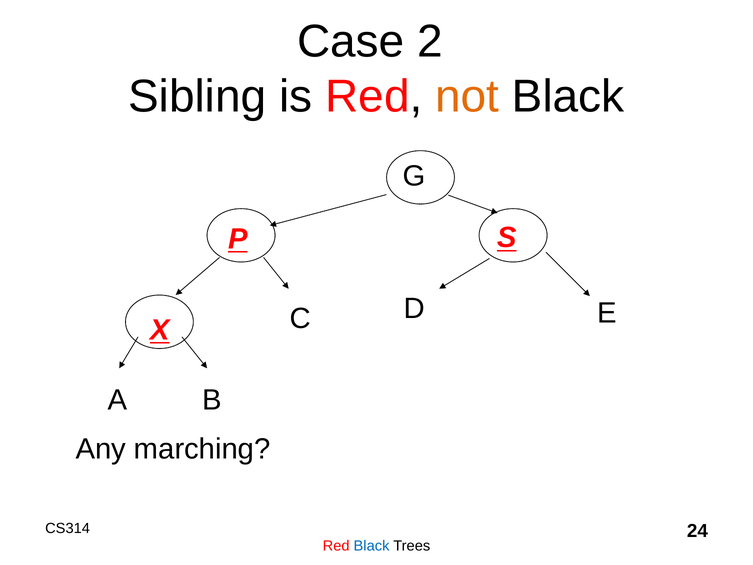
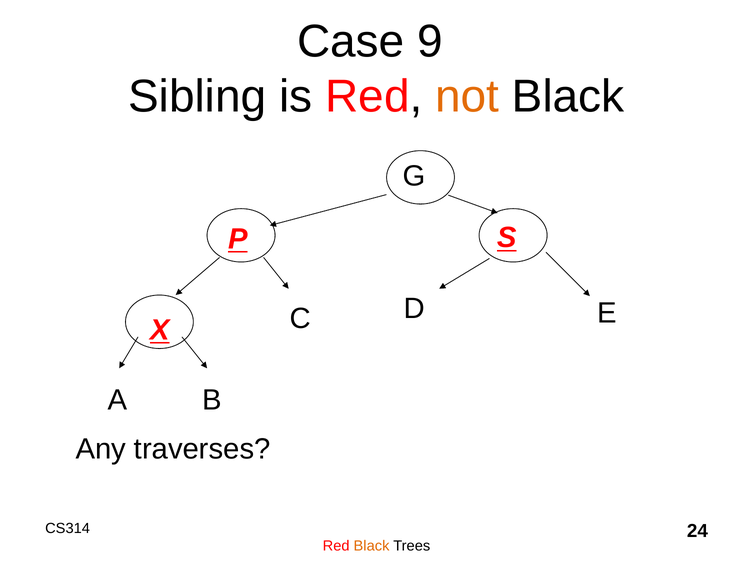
2: 2 -> 9 (430, 41)
marching: marching -> traverses (202, 449)
Black colour: blue -> orange (372, 546)
